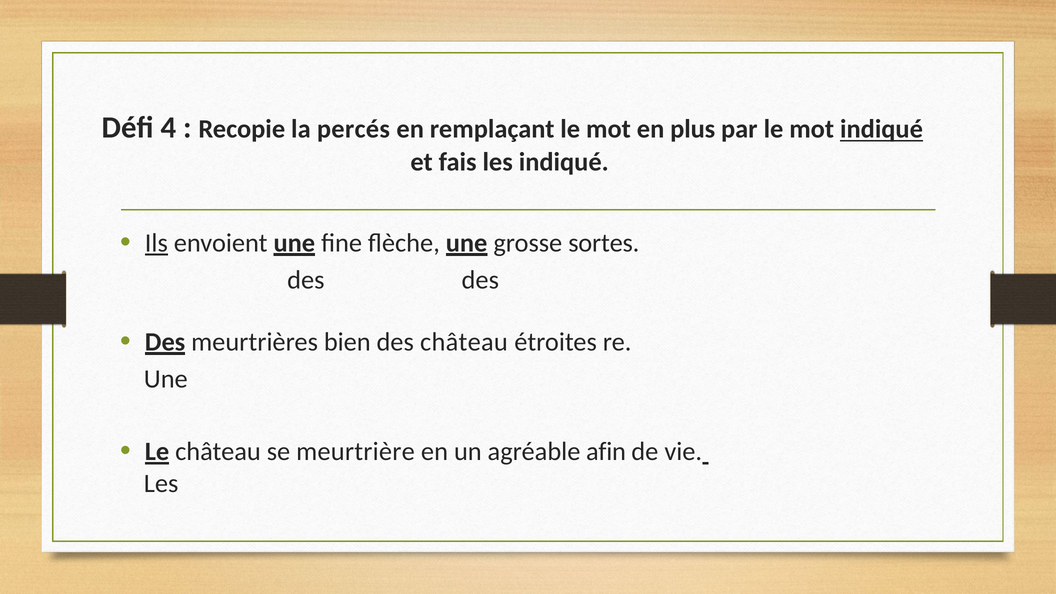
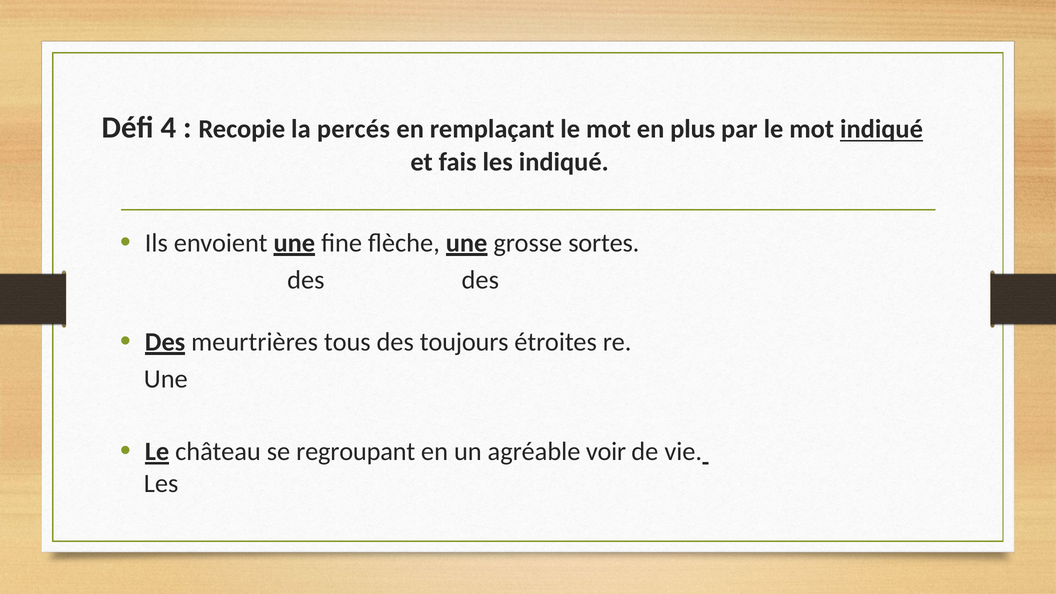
Ils underline: present -> none (156, 243)
bien: bien -> tous (347, 342)
des château: château -> toujours (464, 342)
meurtrière: meurtrière -> regroupant (356, 452)
afin: afin -> voir (606, 452)
